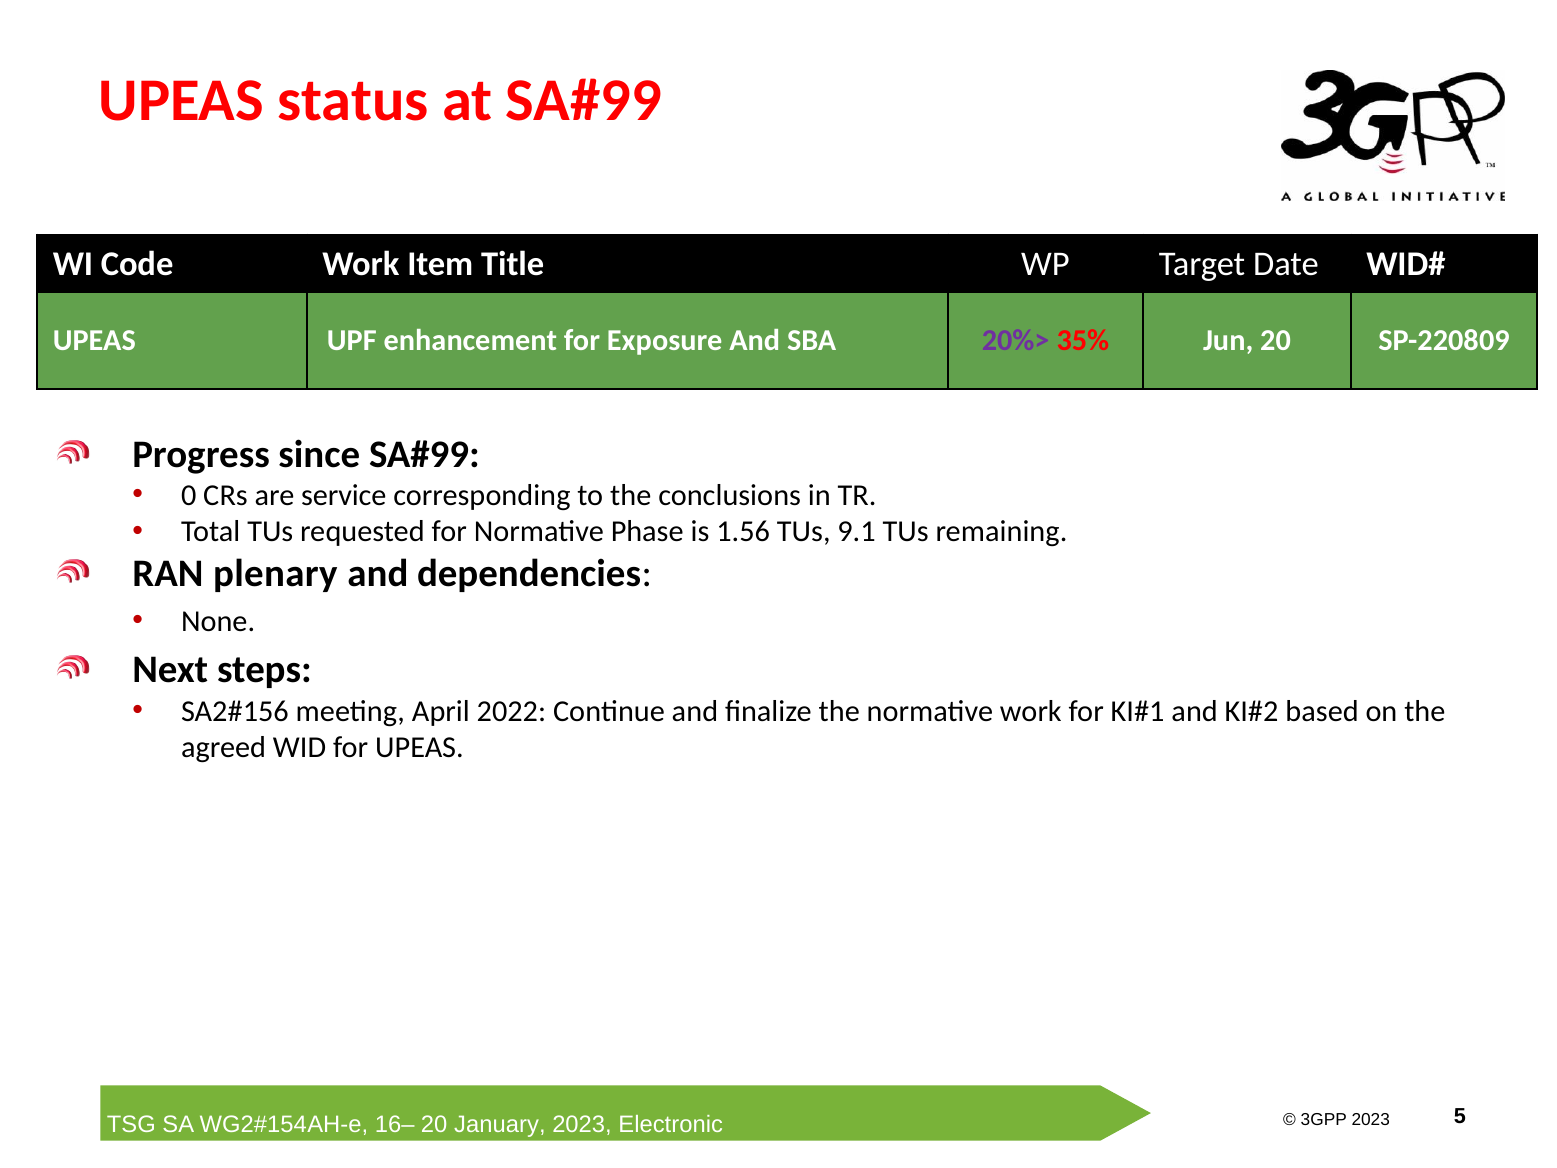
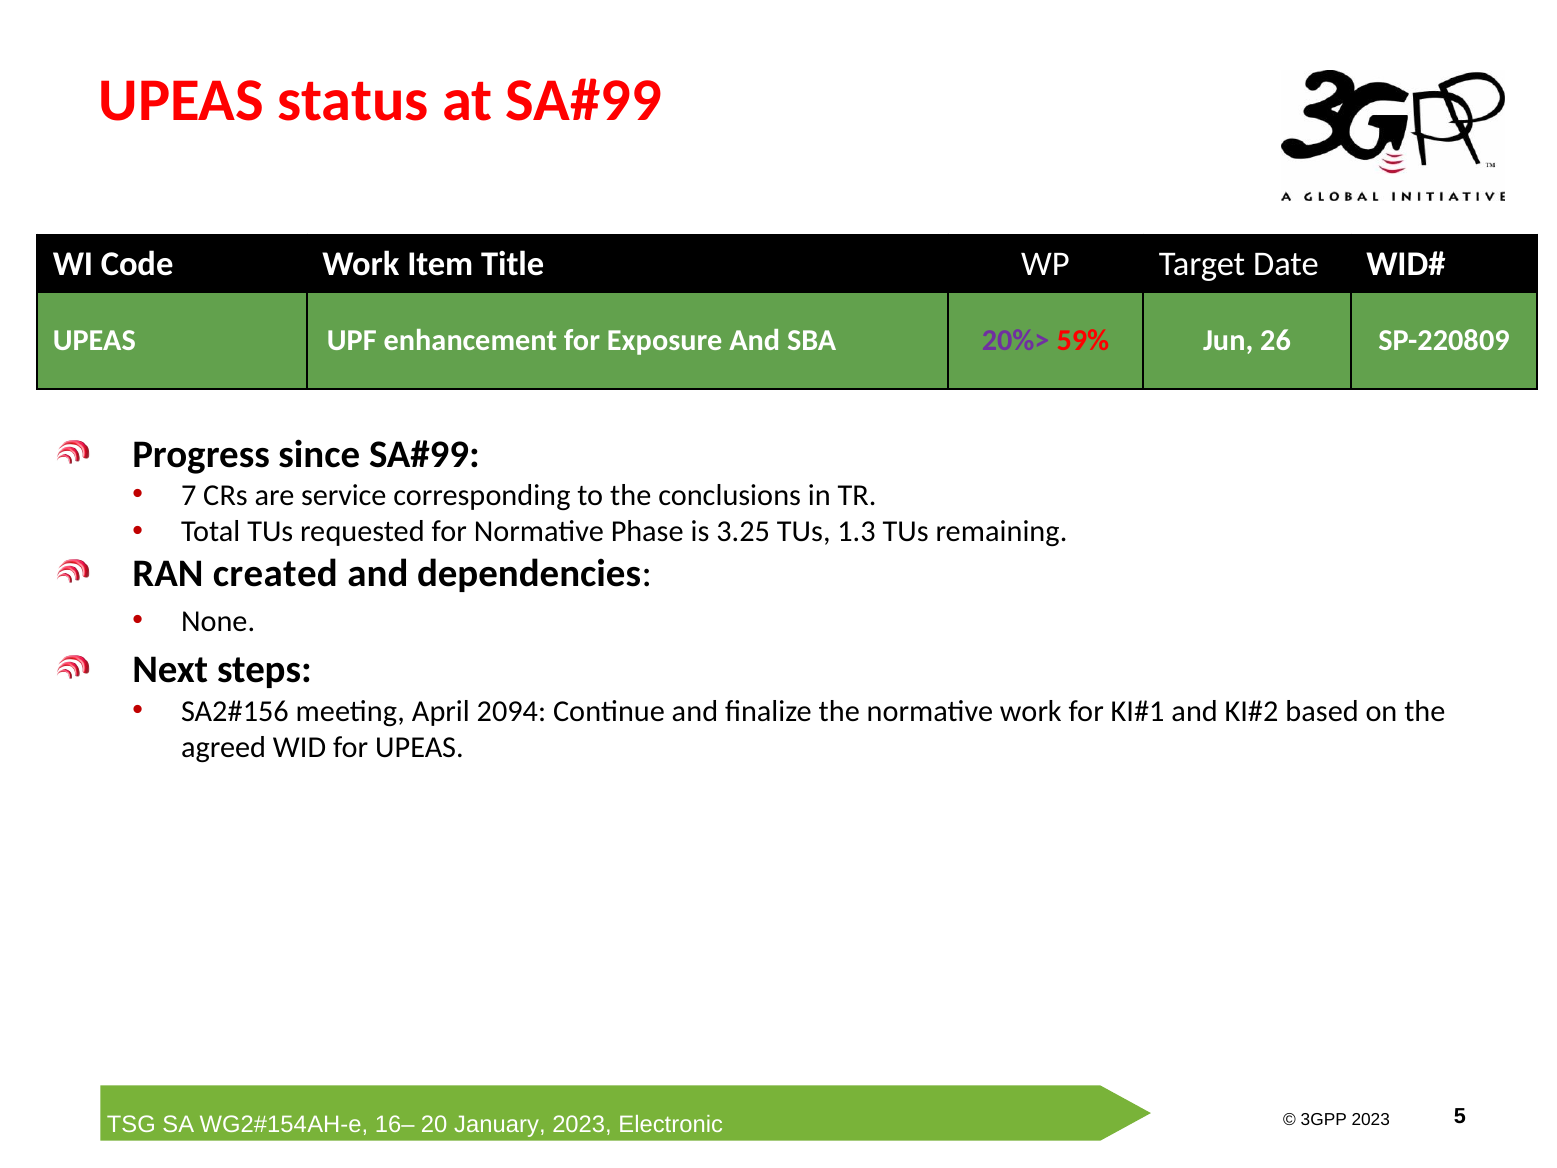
35%: 35% -> 59% (1083, 341)
Jun 20: 20 -> 26 (1275, 341)
0: 0 -> 7 (189, 495)
1.56: 1.56 -> 3.25 (743, 532)
9.1: 9.1 -> 1.3 (857, 532)
plenary: plenary -> created (275, 574)
2022: 2022 -> 2094 (511, 711)
